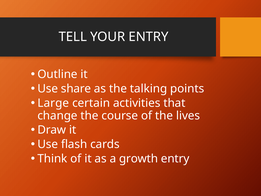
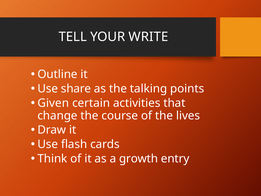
YOUR ENTRY: ENTRY -> WRITE (148, 37)
Large: Large -> Given (53, 103)
